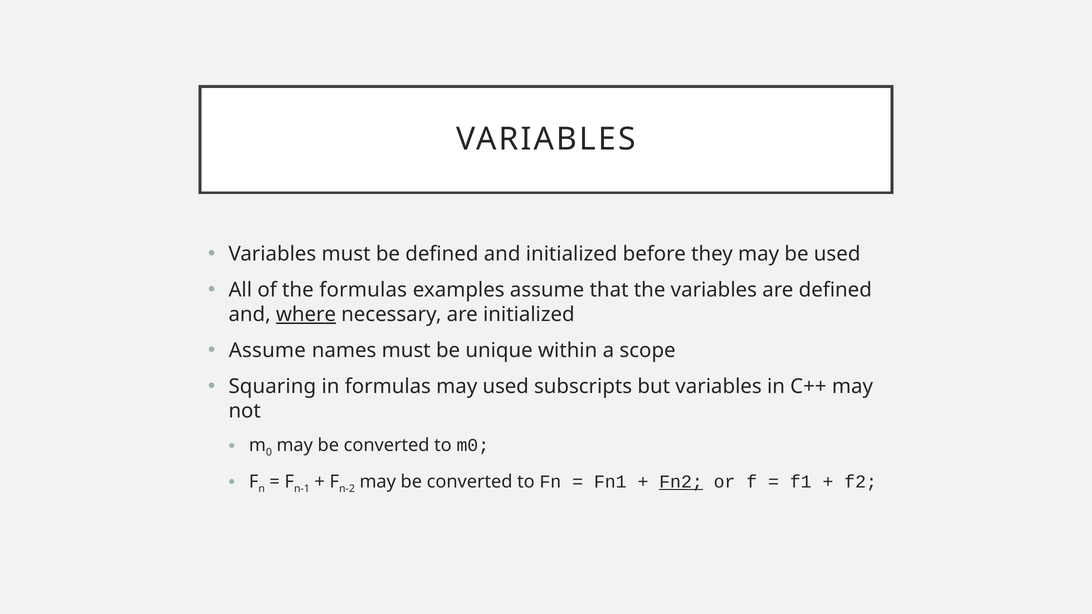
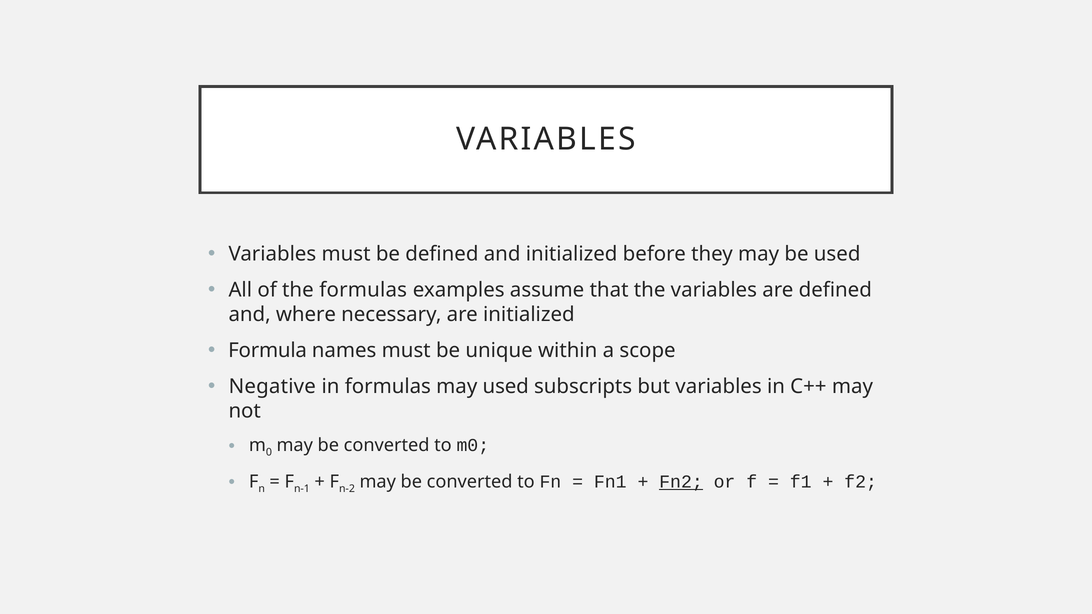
where underline: present -> none (306, 315)
Assume: Assume -> Formula (268, 351)
Squaring: Squaring -> Negative (272, 387)
